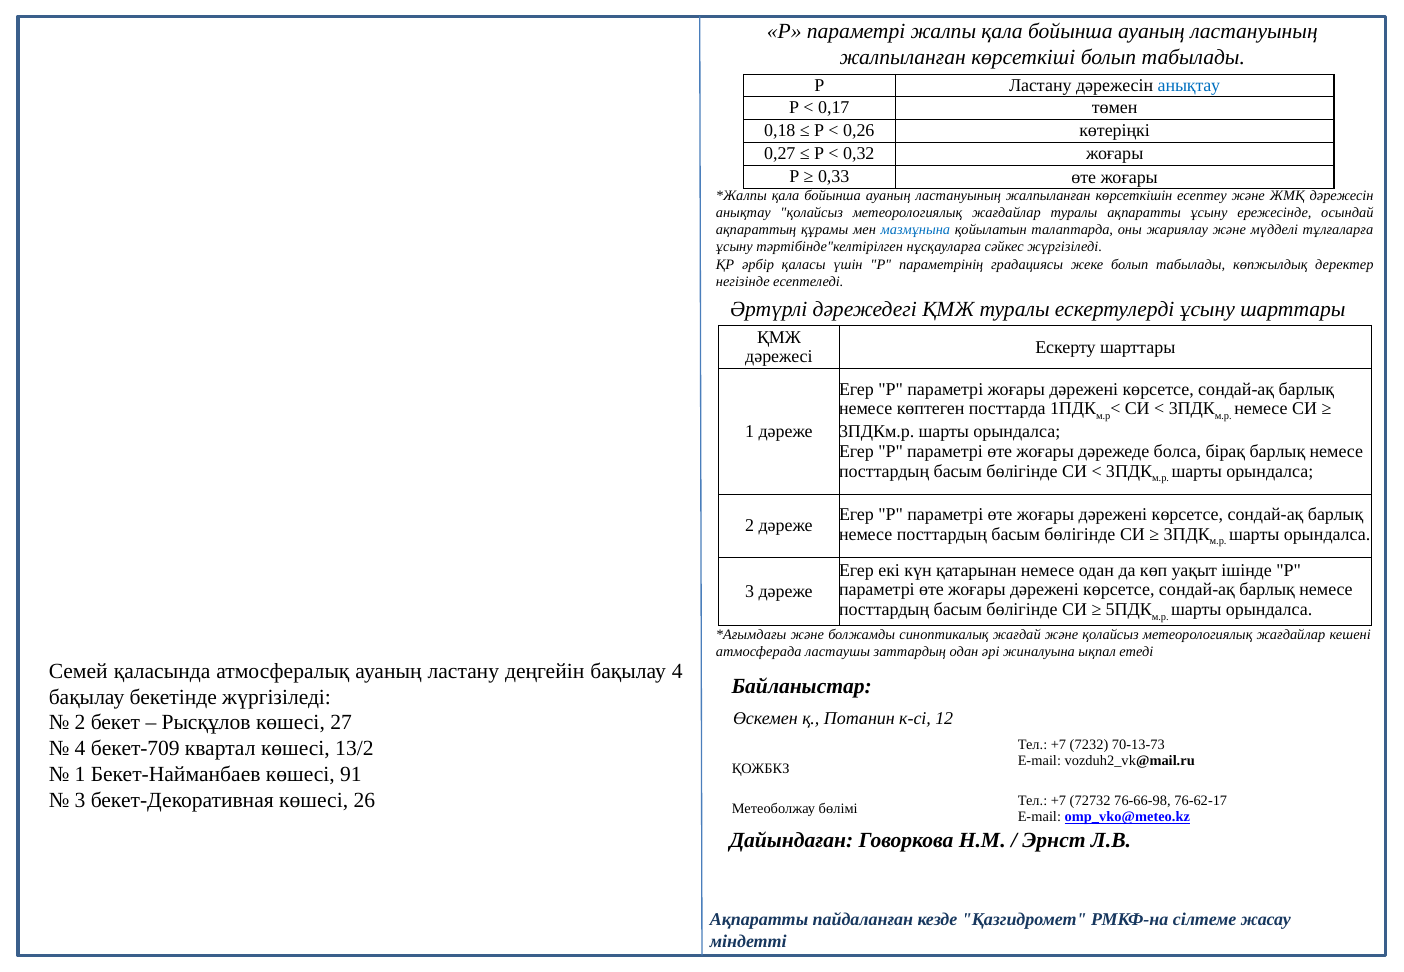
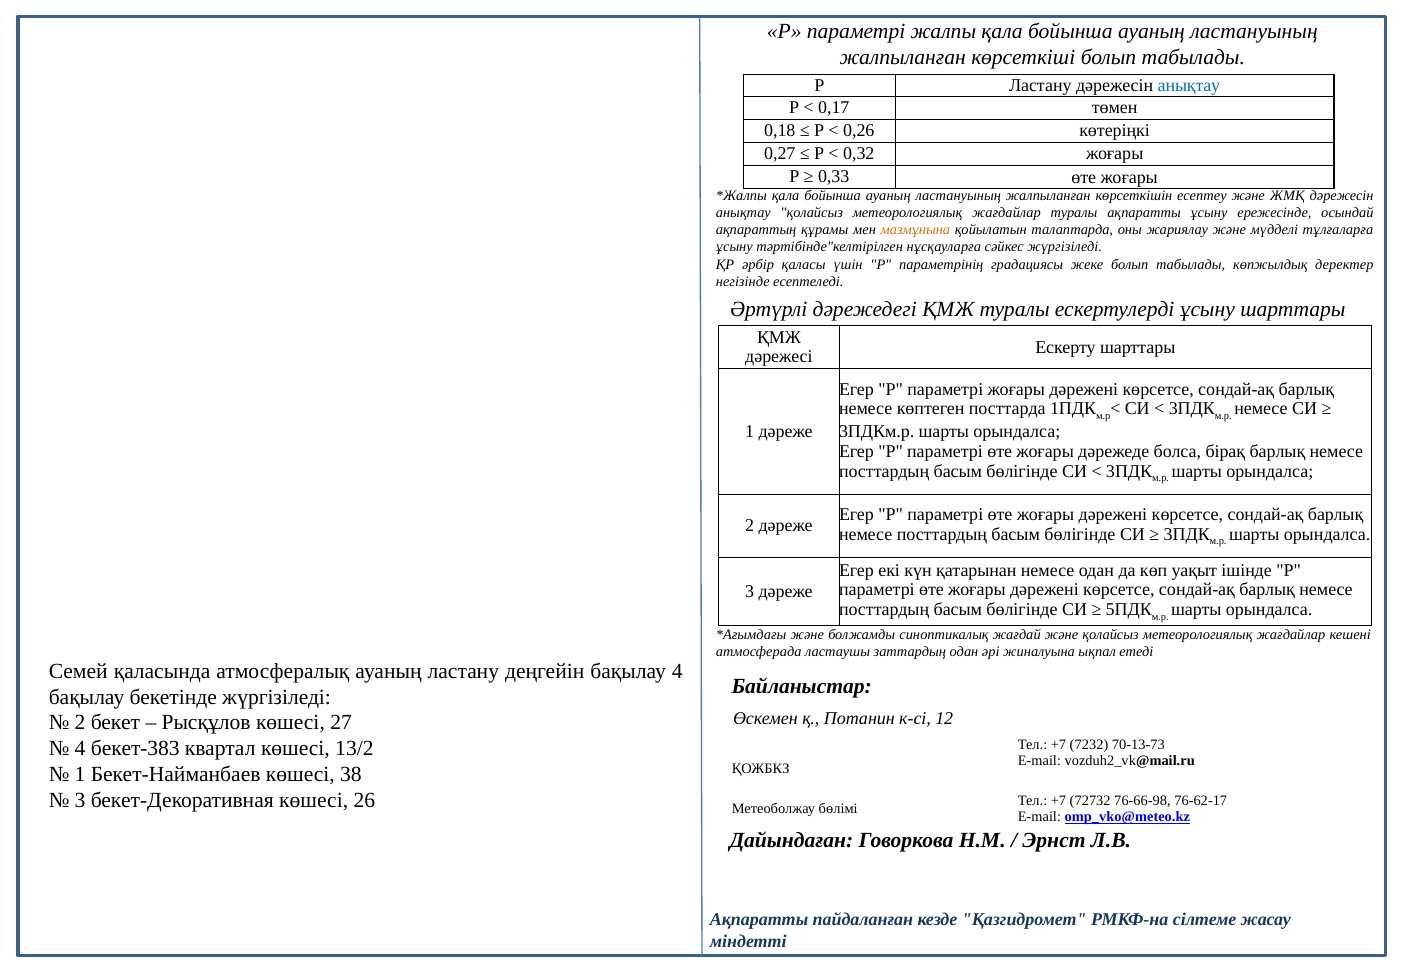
мазмұнына colour: blue -> orange (915, 230)
бекет-709: бекет-709 -> бекет-383 (135, 749)
91: 91 -> 38 (351, 775)
